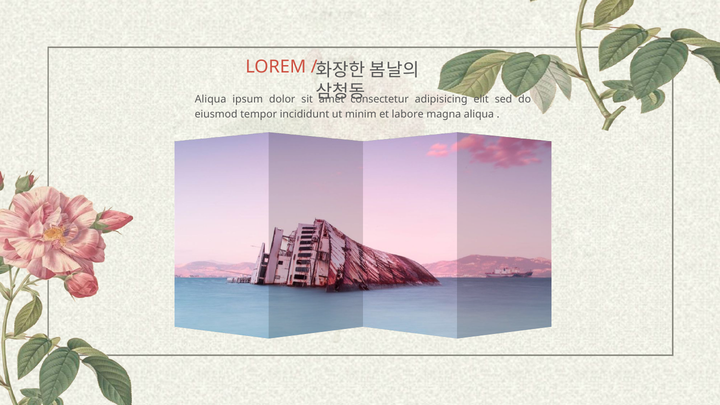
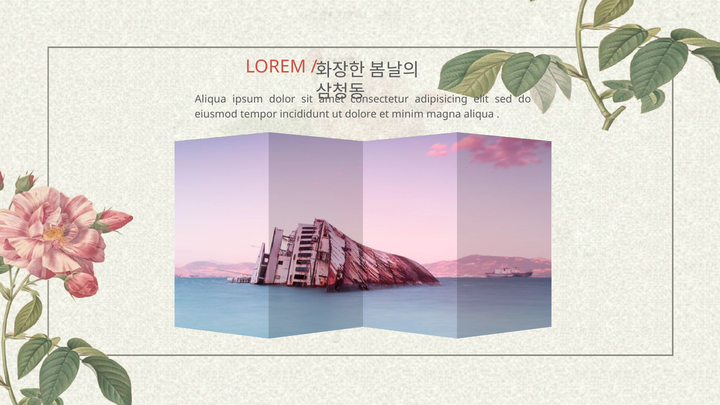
minim: minim -> dolore (361, 115)
labore: labore -> minim (408, 115)
